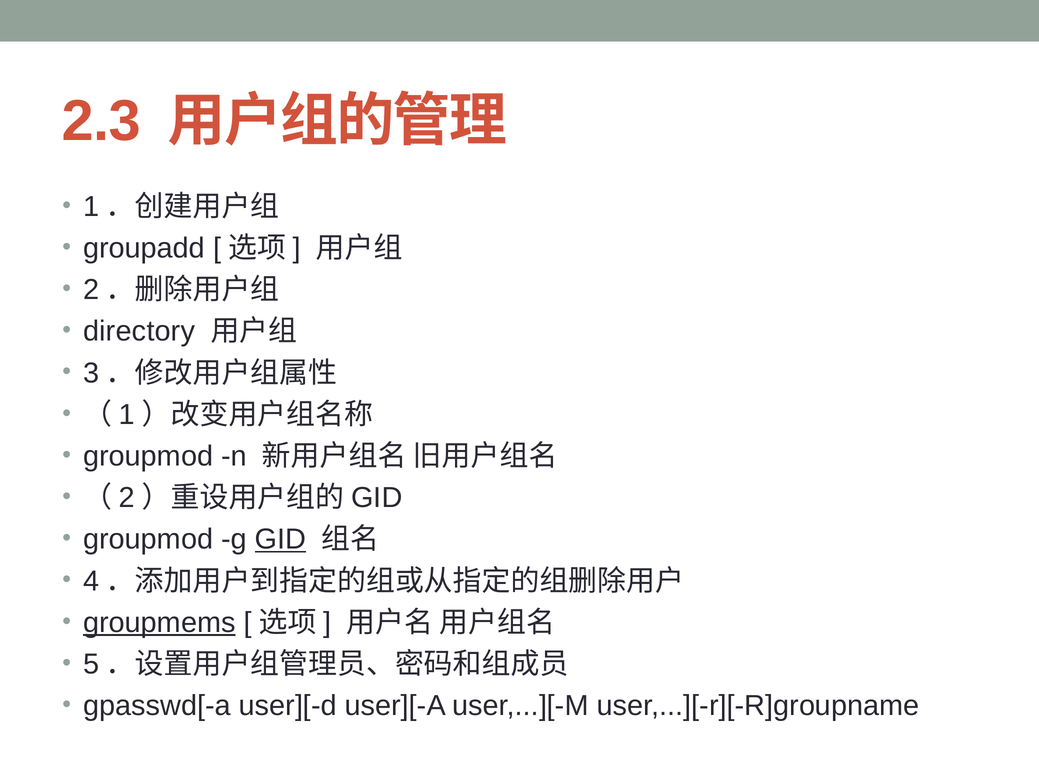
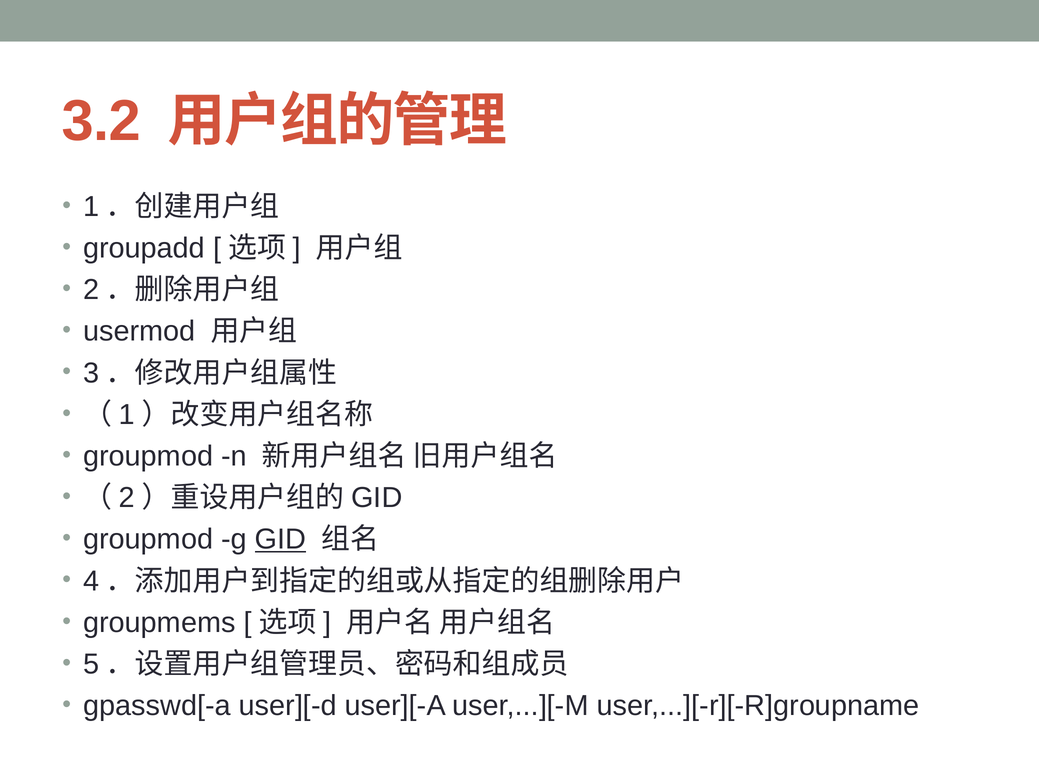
2.3: 2.3 -> 3.2 (101, 121)
directory: directory -> usermod (139, 331)
groupmems underline: present -> none (159, 622)
